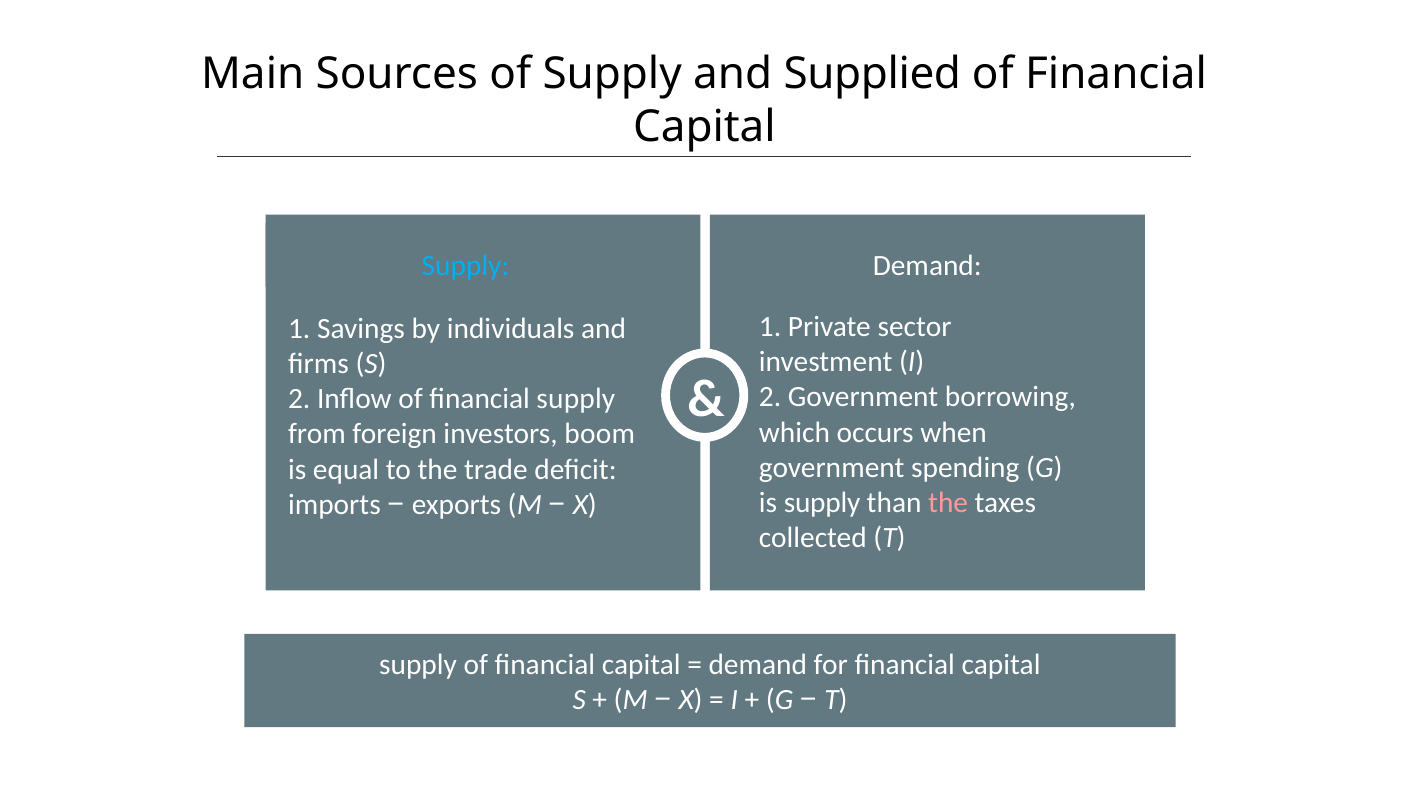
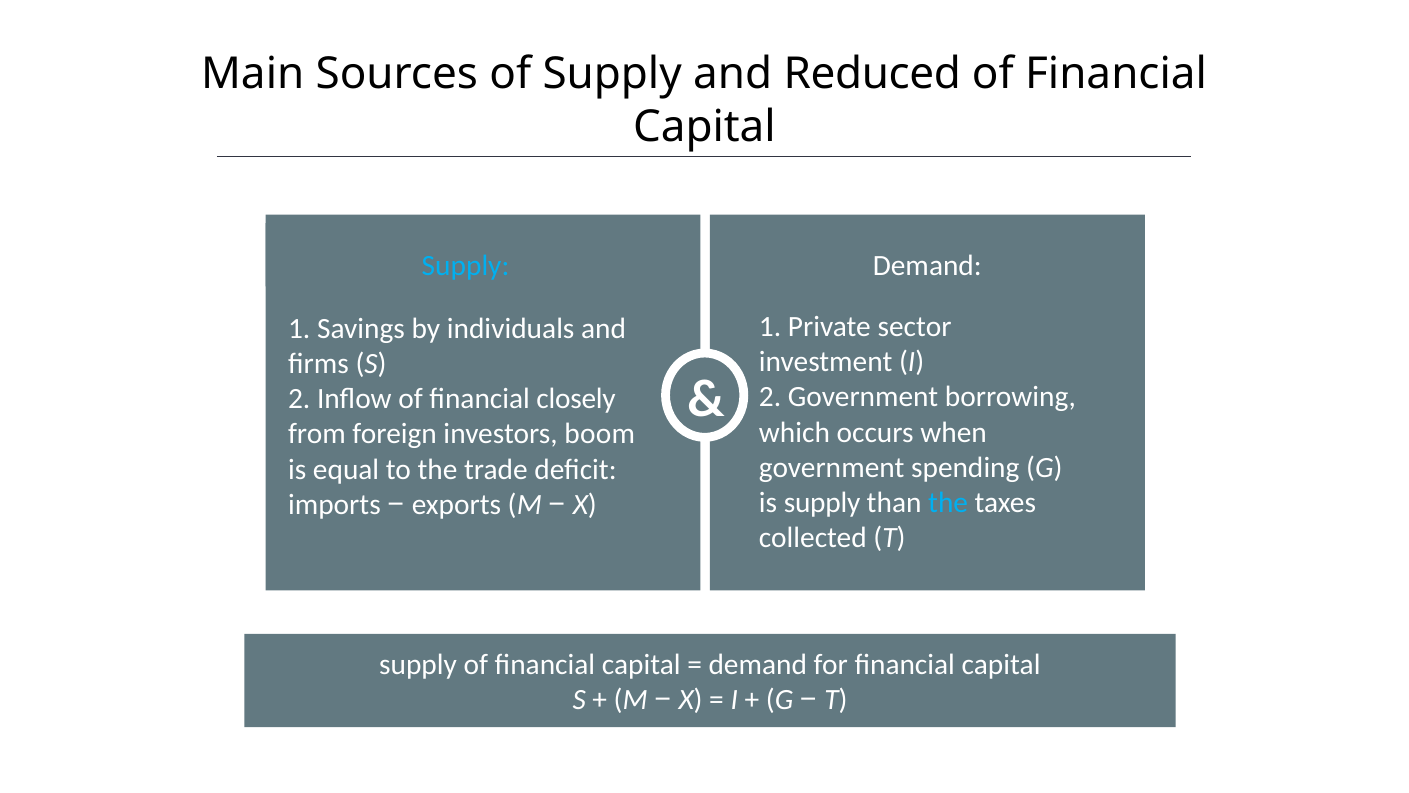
Supplied: Supplied -> Reduced (872, 74)
financial supply: supply -> closely (576, 399)
the colour: pink -> light blue (948, 503)
